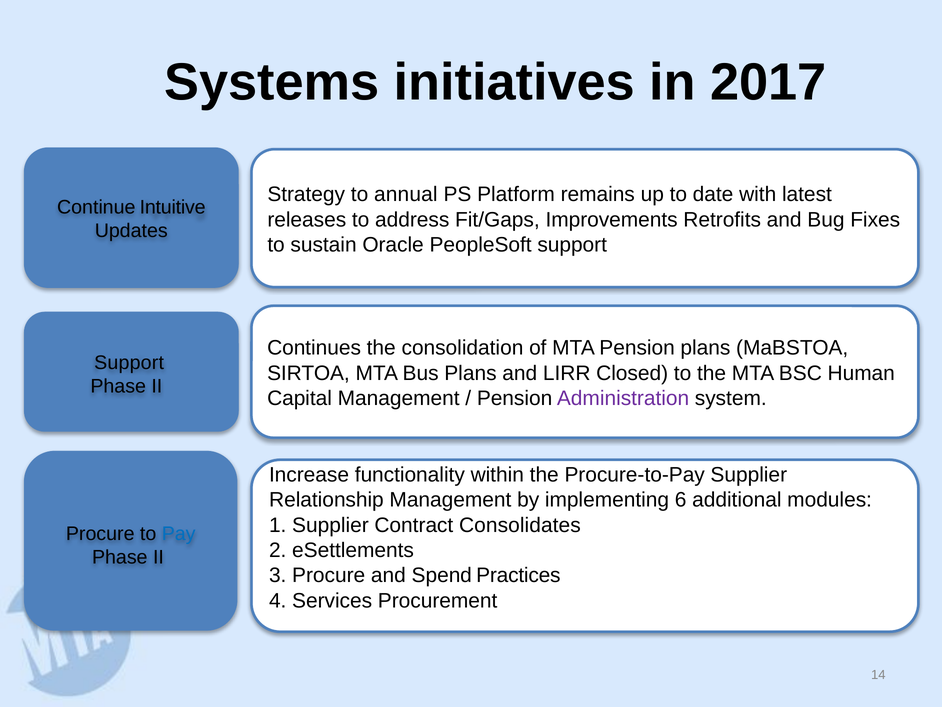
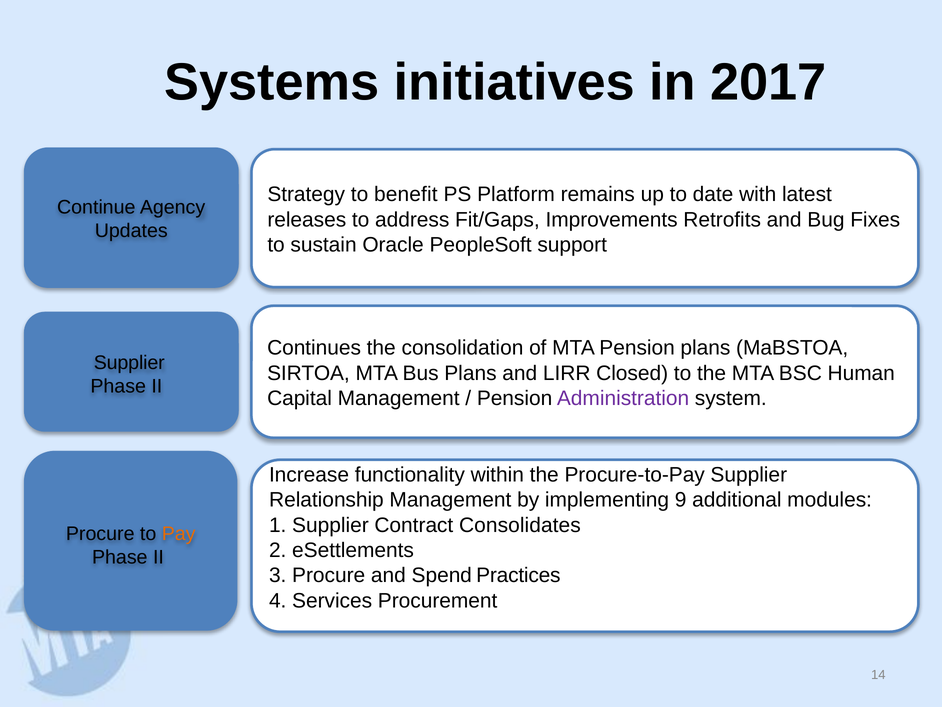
annual: annual -> benefit (406, 194)
Intuitive: Intuitive -> Agency (173, 207)
Support: Support -> Supplier (129, 363)
6: 6 -> 9 (681, 500)
Pay colour: blue -> orange (179, 533)
